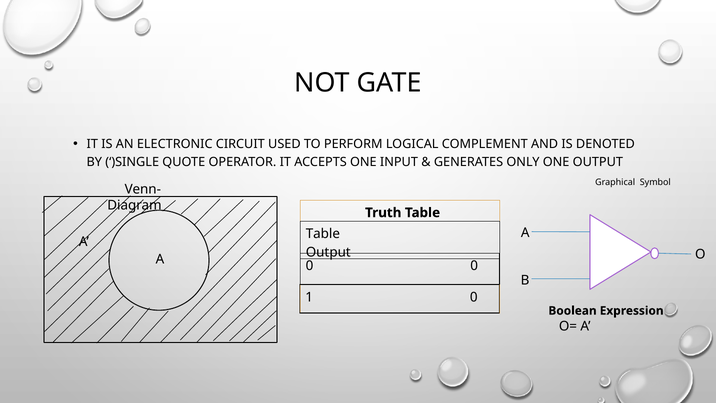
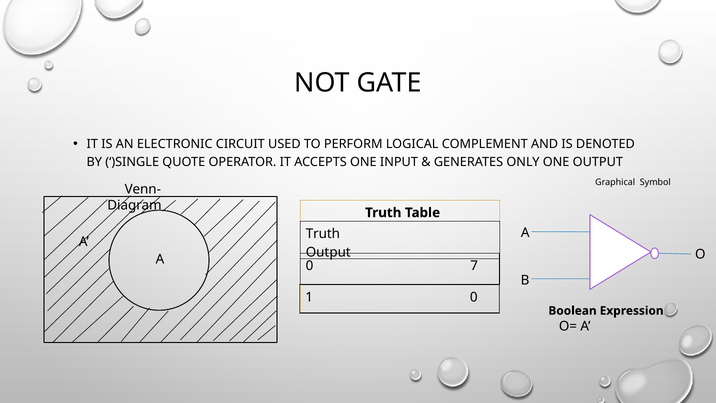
Table: Table -> Truth (323, 234)
0 0: 0 -> 7 (474, 266)
